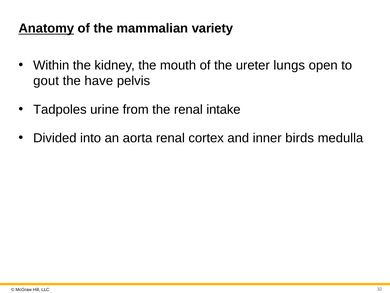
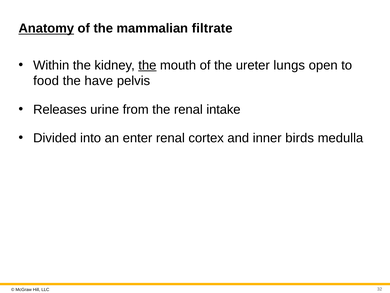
variety: variety -> filtrate (212, 28)
the underline: none -> present (147, 65)
gout: gout -> food (46, 81)
Tadpoles: Tadpoles -> Releases (60, 109)
aorta: aorta -> enter (138, 138)
